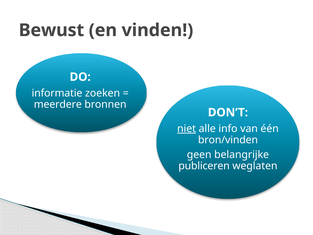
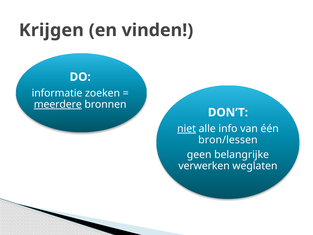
Bewust: Bewust -> Krijgen (51, 30)
meerdere underline: none -> present (58, 104)
bron/vinden: bron/vinden -> bron/lessen (228, 140)
publiceren: publiceren -> verwerken (204, 166)
